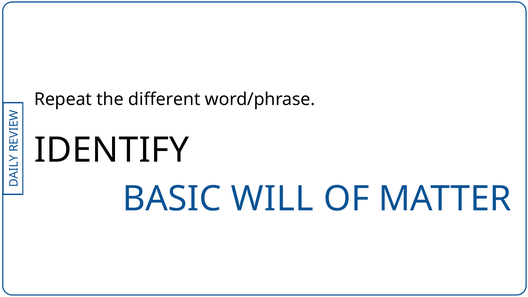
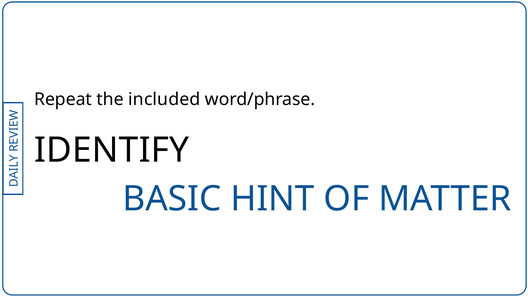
different: different -> included (164, 99)
WILL: WILL -> HINT (273, 199)
